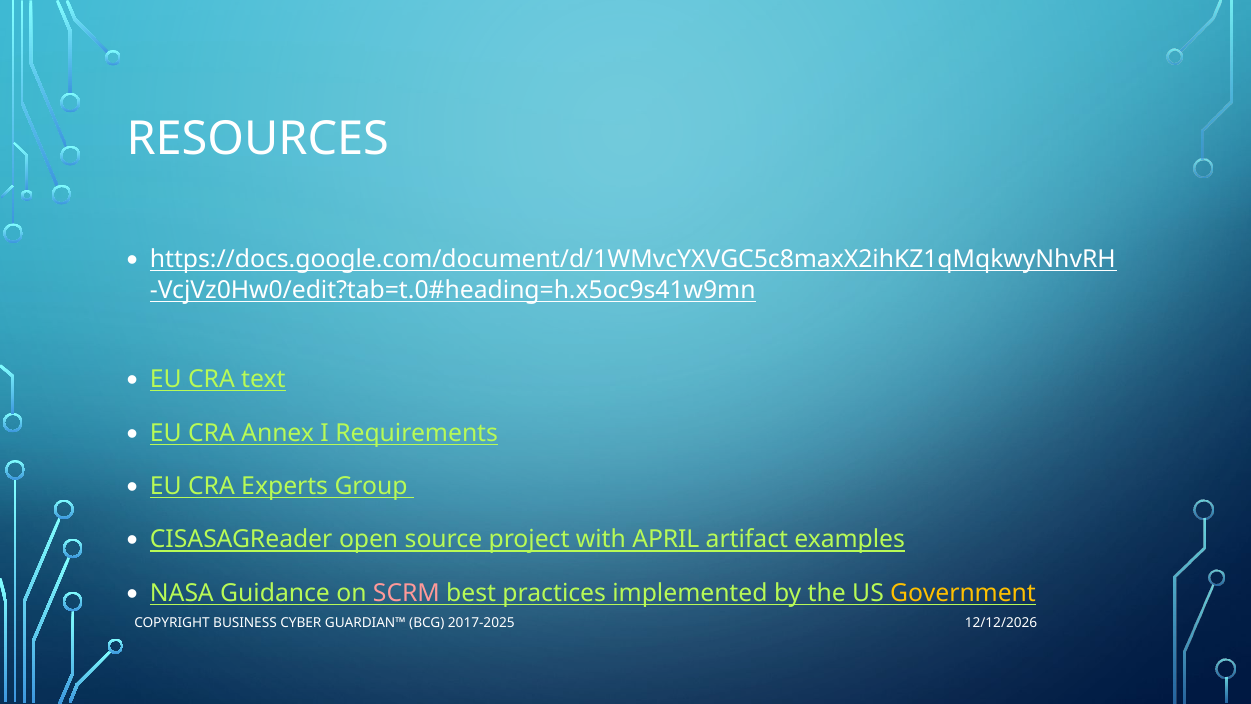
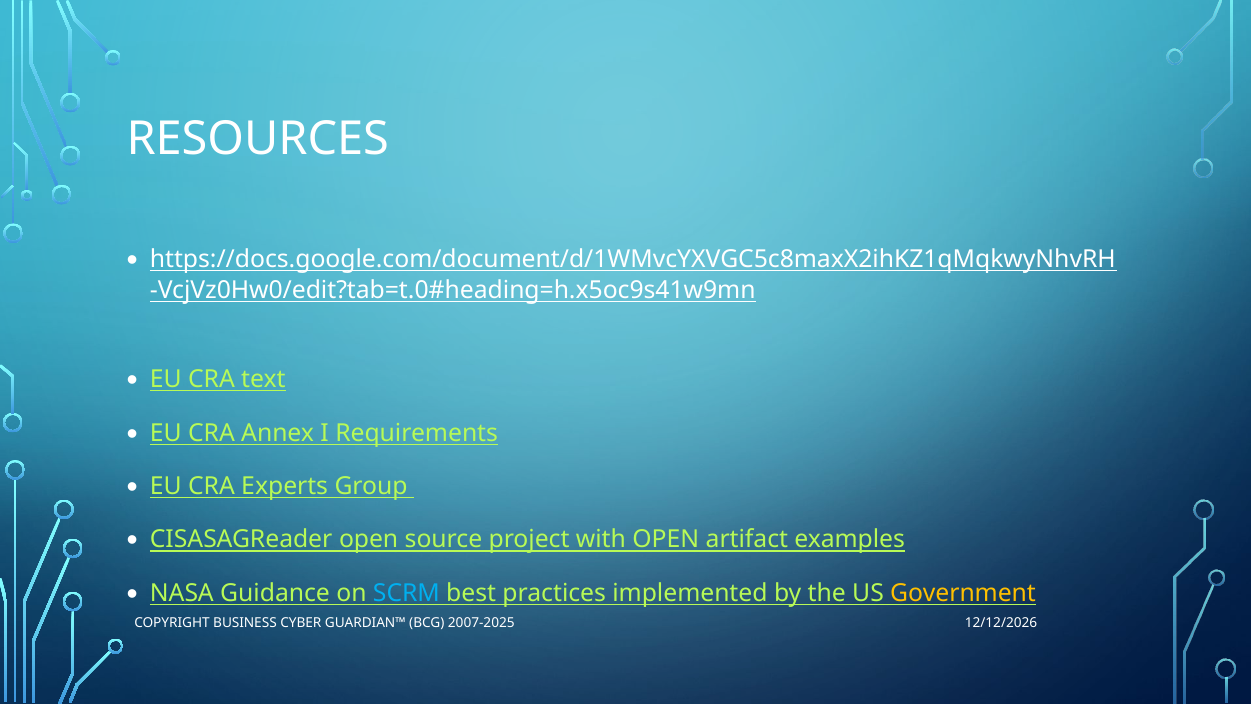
with APRIL: APRIL -> OPEN (666, 539)
SCRM colour: pink -> light blue (406, 593)
2017-2025: 2017-2025 -> 2007-2025 (481, 623)
